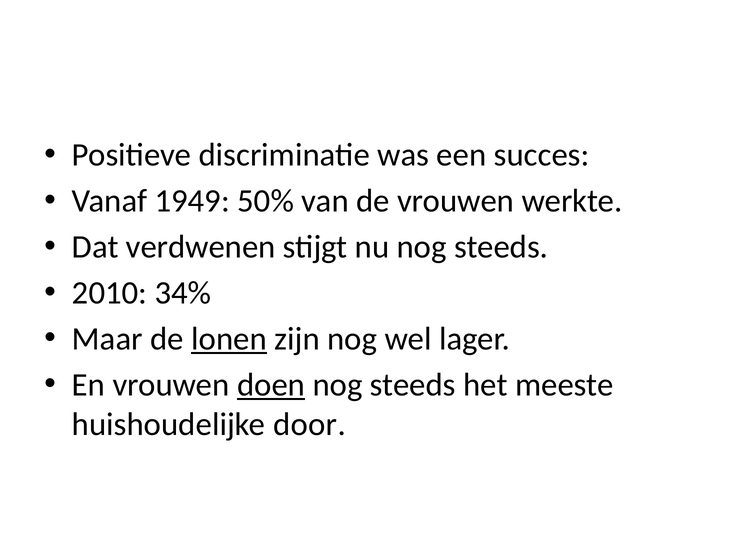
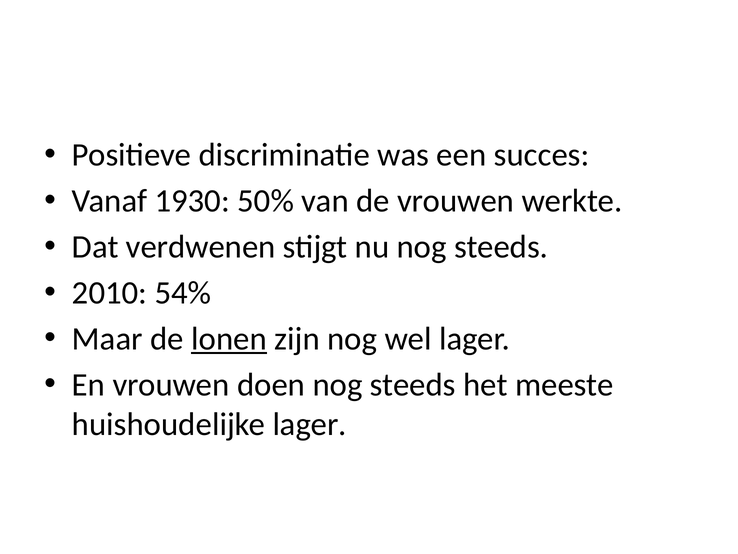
1949: 1949 -> 1930 (192, 201)
34%: 34% -> 54% (183, 293)
doen underline: present -> none (271, 384)
huishoudelijke door: door -> lager (310, 424)
